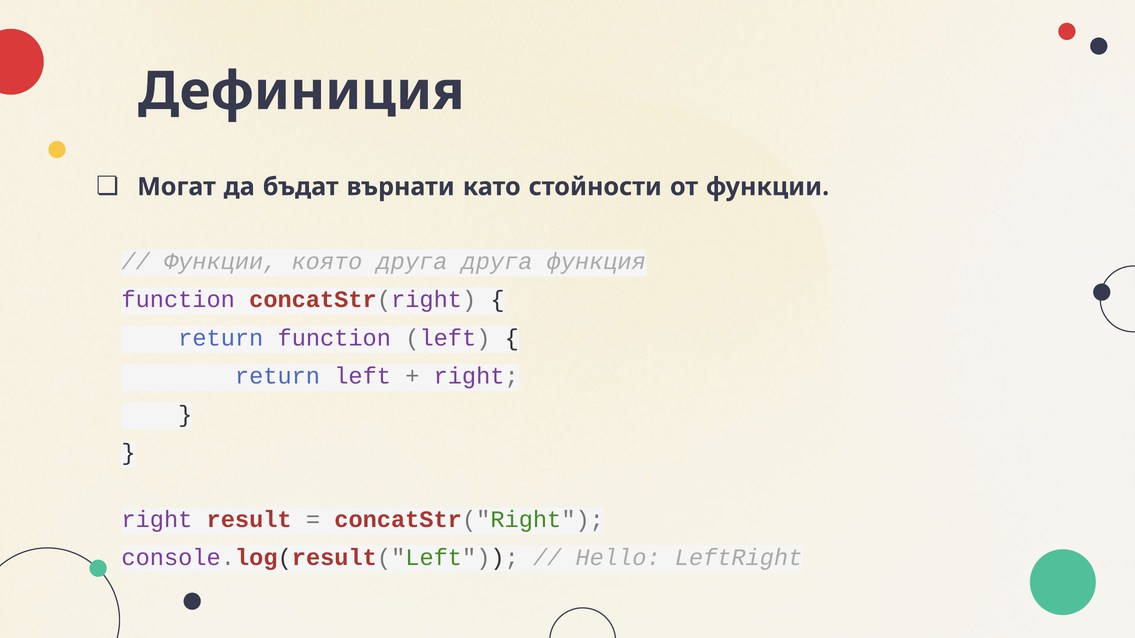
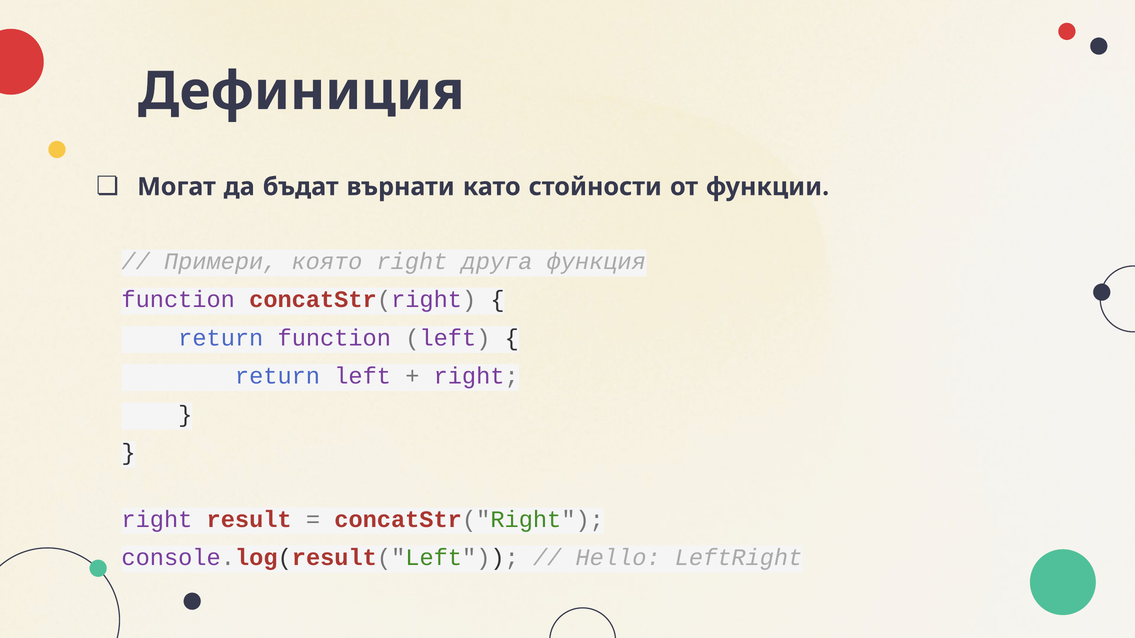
Функции: Функции -> Примери (221, 262)
която друга: друга -> right (412, 262)
